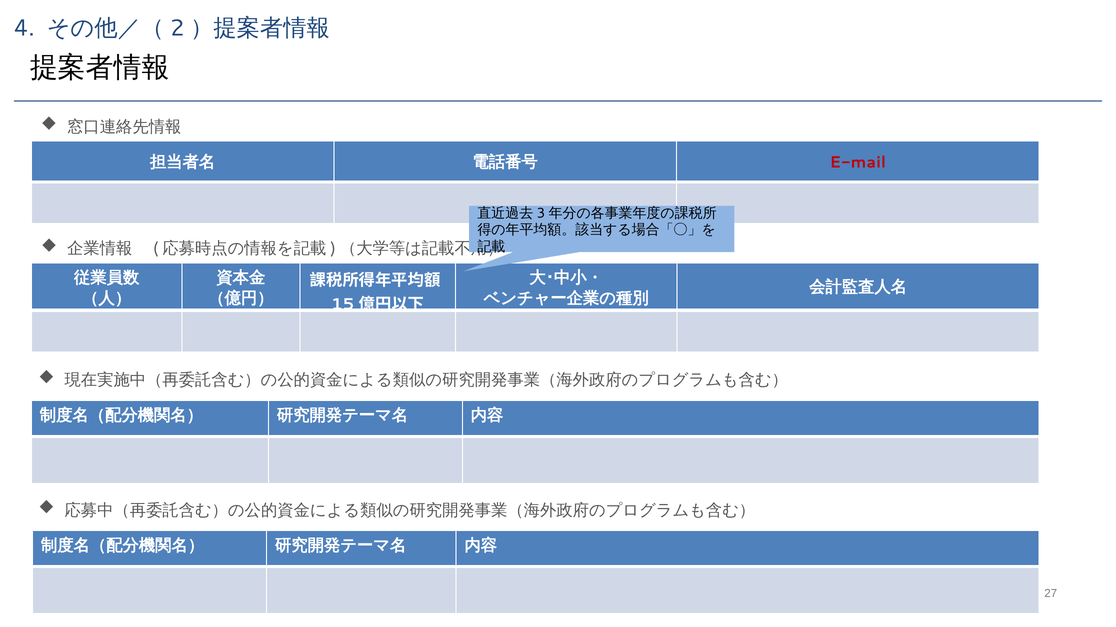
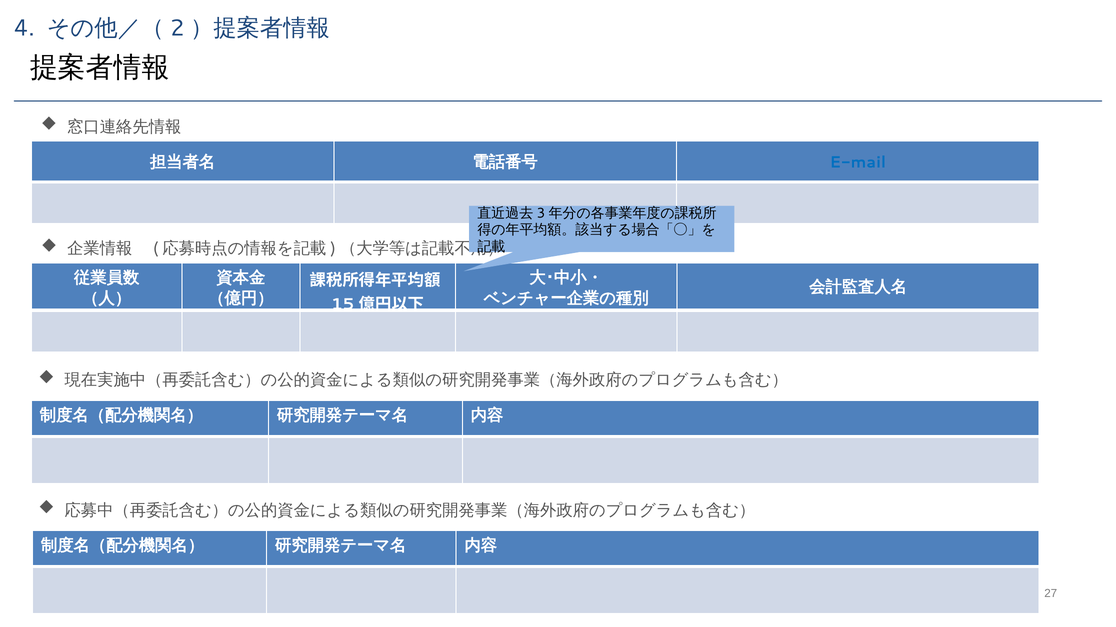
E-mail colour: red -> blue (858, 163)
